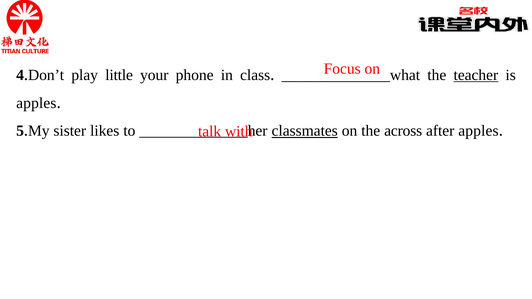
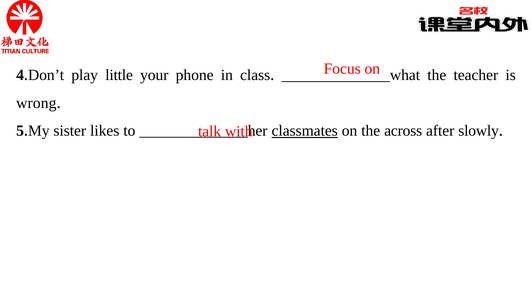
teacher underline: present -> none (476, 75)
apples: apples -> wrong (36, 103)
after apples: apples -> slowly (479, 131)
